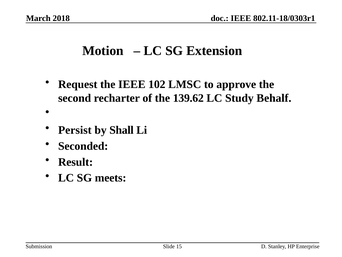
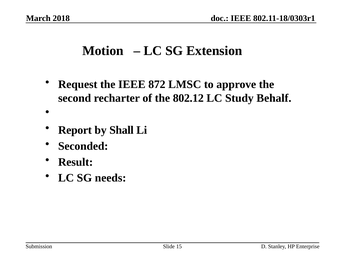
102: 102 -> 872 (157, 84)
139.62: 139.62 -> 802.12 (188, 98)
Persist: Persist -> Report (75, 130)
meets: meets -> needs (111, 178)
